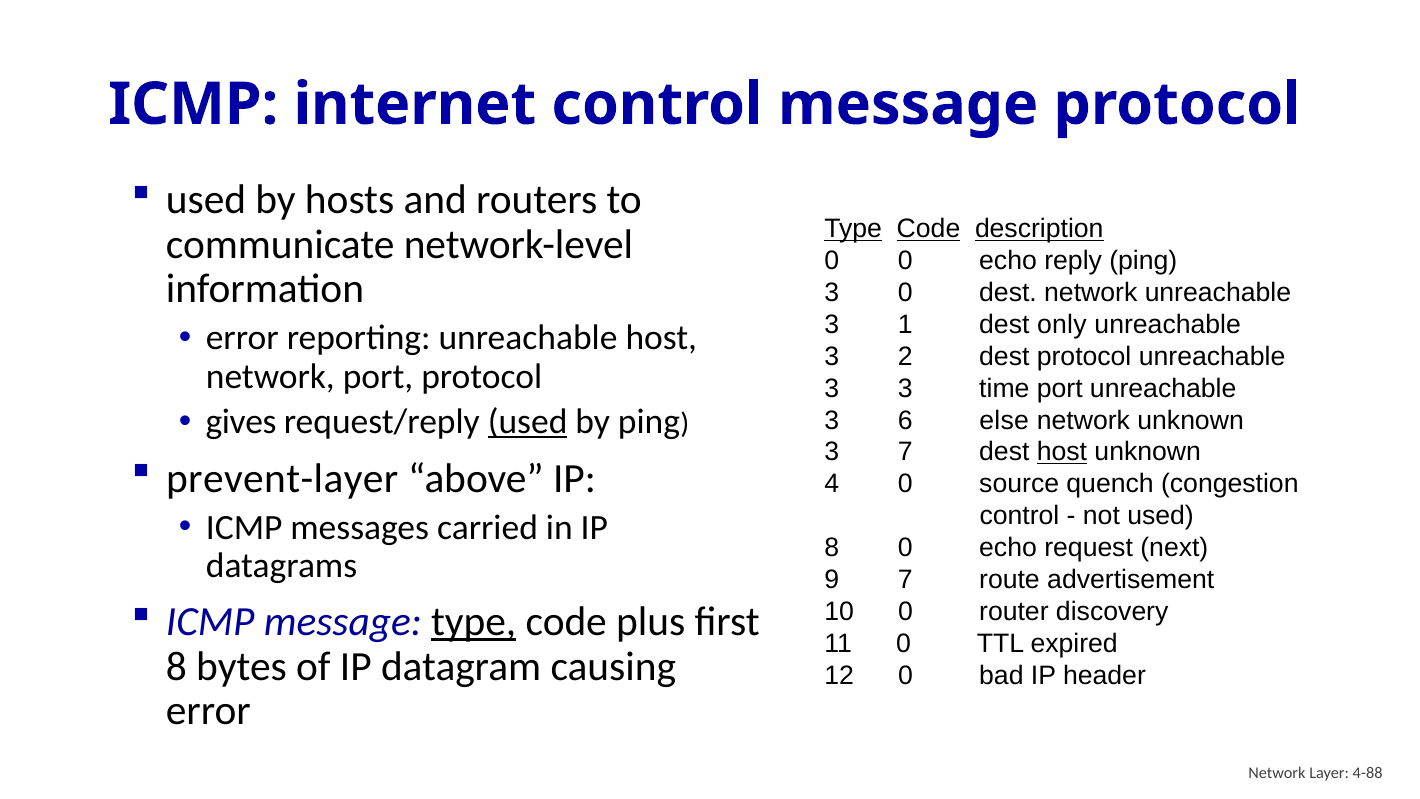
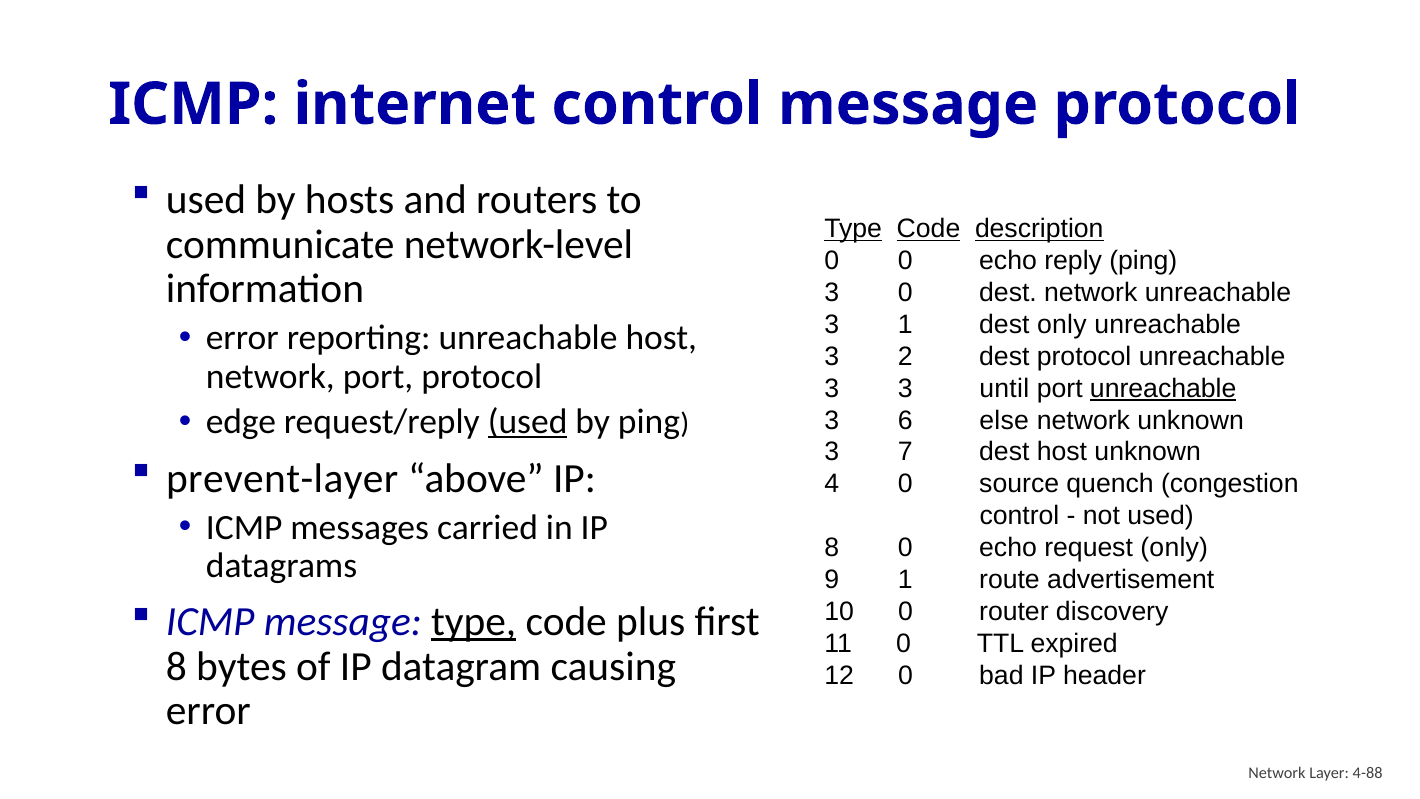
time: time -> until (1004, 388)
unreachable underline: none -> present (1163, 388)
gives: gives -> edge (241, 422)
host underline: present -> none (1062, 452)
request next: next -> only (1174, 548)
9 7: 7 -> 1 (905, 580)
